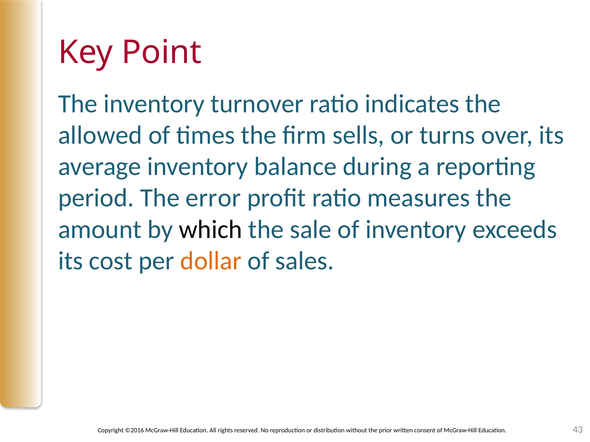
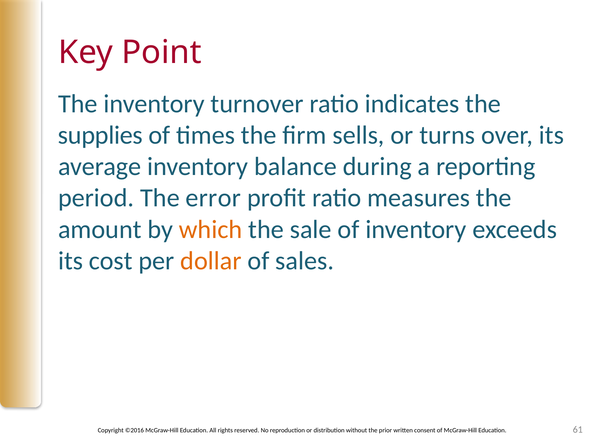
allowed: allowed -> supplies (100, 135)
which colour: black -> orange (211, 230)
43: 43 -> 61 (578, 430)
